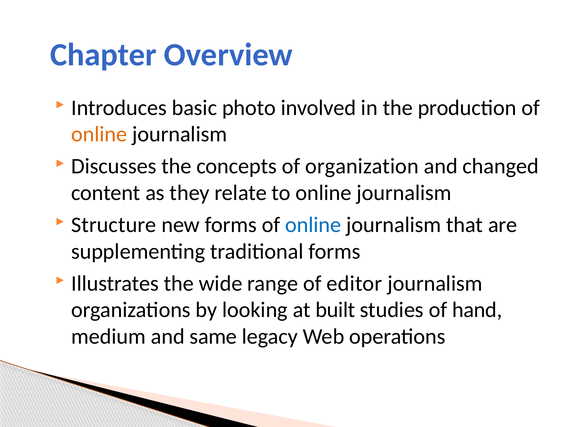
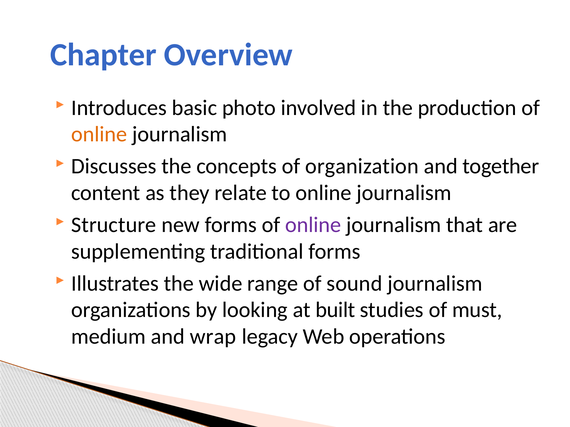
changed: changed -> together (501, 167)
online colour: blue -> purple (313, 225)
editor: editor -> sound (354, 284)
hand: hand -> must (477, 310)
same: same -> wrap (213, 337)
